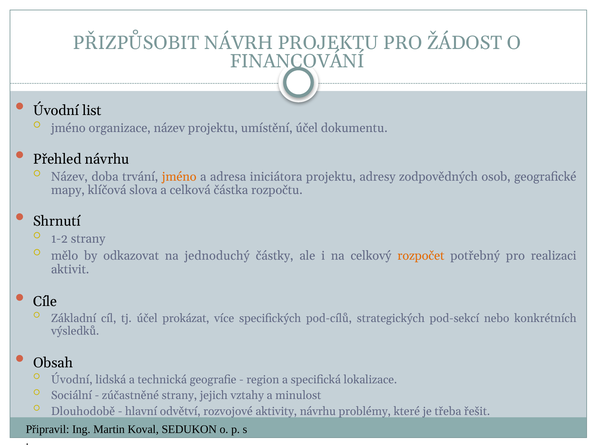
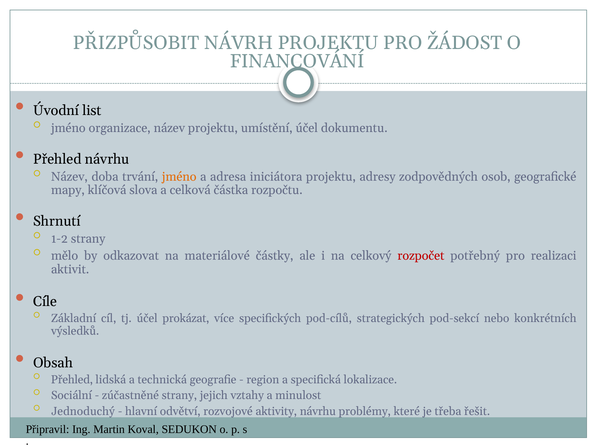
jednoduchý: jednoduchý -> materiálové (217, 256)
rozpočet colour: orange -> red (421, 256)
Úvodní: Úvodní -> Přehled (72, 379)
Dlouhodobě: Dlouhodobě -> Jednoduchý (83, 411)
